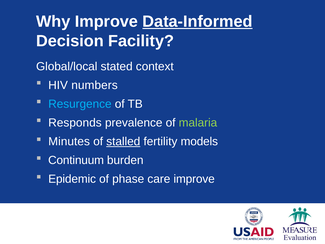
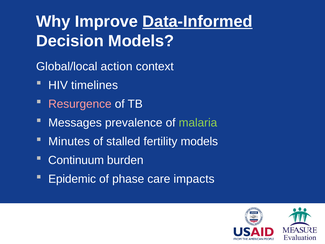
Decision Facility: Facility -> Models (141, 41)
stated: stated -> action (117, 66)
numbers: numbers -> timelines (95, 85)
Resurgence colour: light blue -> pink (80, 104)
Responds: Responds -> Messages (75, 123)
stalled underline: present -> none (123, 141)
care improve: improve -> impacts (194, 179)
